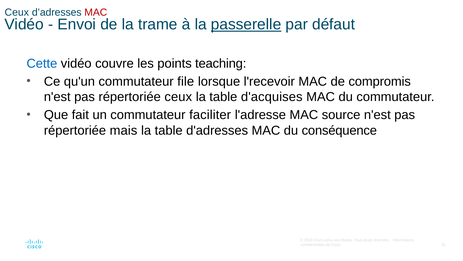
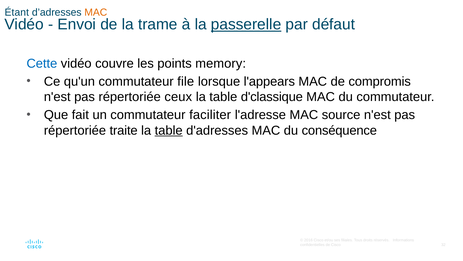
Ceux: Ceux -> Étant (17, 12)
MAC colour: red -> orange (96, 12)
teaching: teaching -> memory (221, 63)
l'recevoir: l'recevoir -> l'appears (269, 81)
d'acquises: d'acquises -> d'classique (272, 97)
mais: mais -> traite (124, 130)
table underline: none -> present (169, 130)
